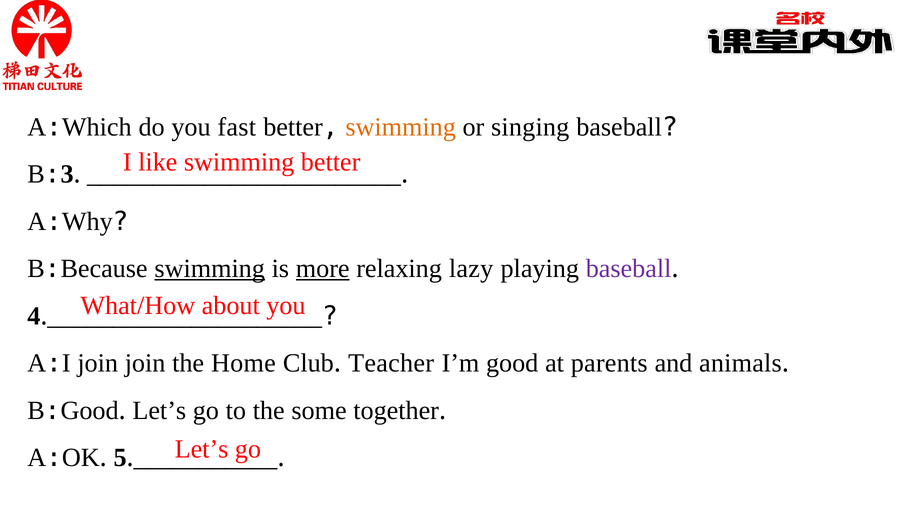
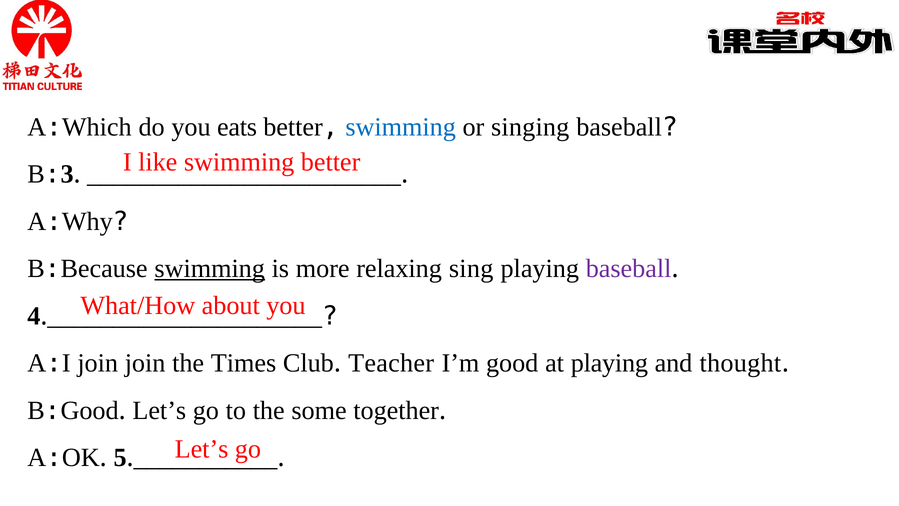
fast: fast -> eats (237, 127)
swimming colour: orange -> blue (401, 127)
more underline: present -> none (323, 269)
lazy: lazy -> sing (471, 269)
Home: Home -> Times (244, 363)
at parents: parents -> playing (609, 363)
animals: animals -> thought (740, 363)
